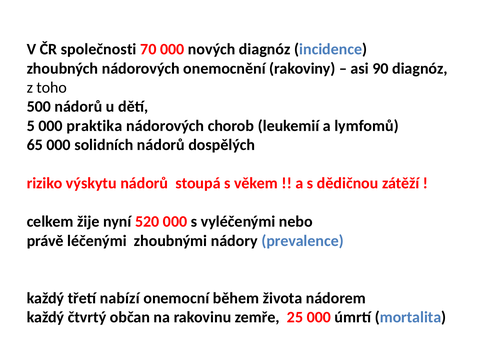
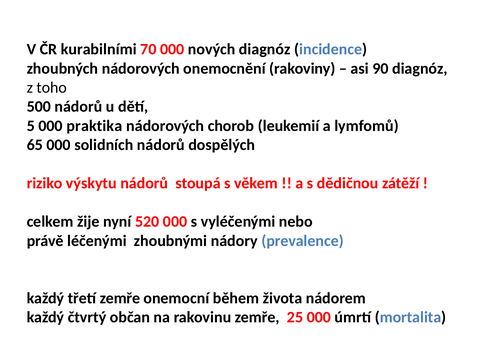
společnosti: společnosti -> kurabilními (99, 49)
třetí nabízí: nabízí -> zemře (120, 298)
